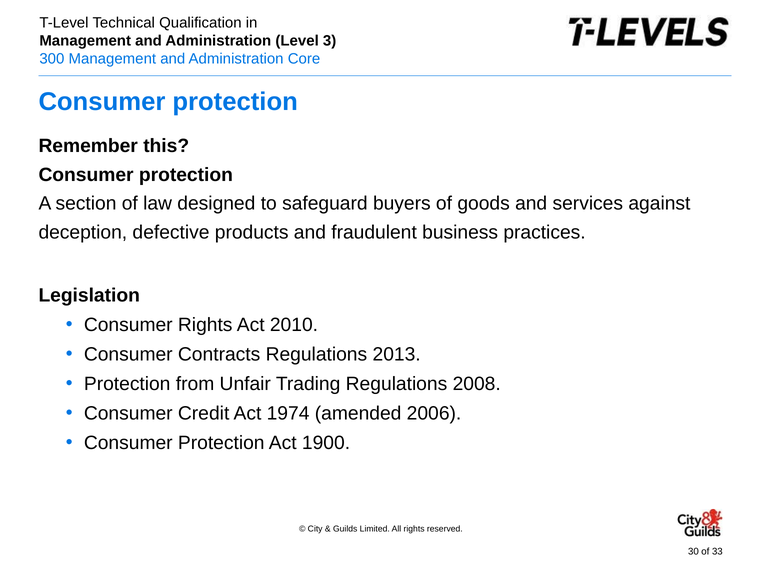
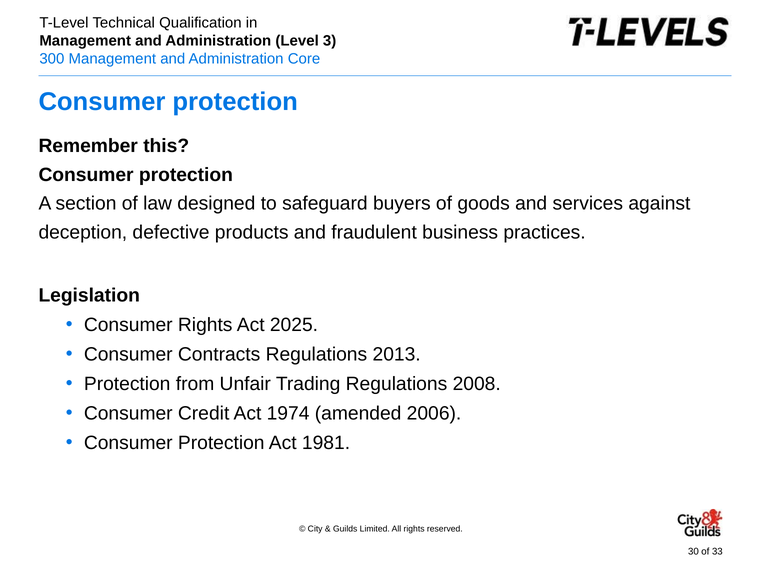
2010: 2010 -> 2025 (294, 325)
1900: 1900 -> 1981 (326, 443)
